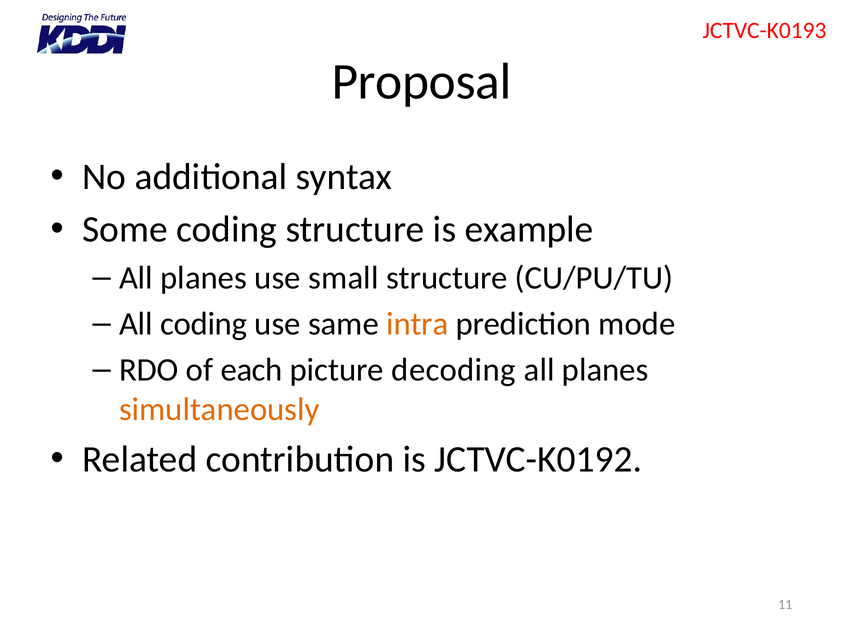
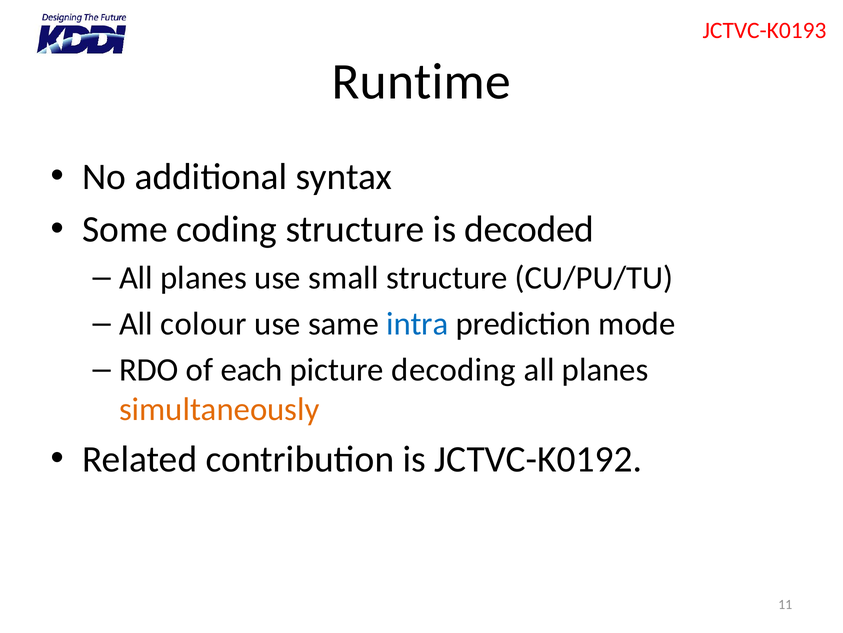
Proposal: Proposal -> Runtime (421, 82)
example: example -> decoded (529, 229)
All coding: coding -> colour (204, 324)
intra colour: orange -> blue (417, 324)
